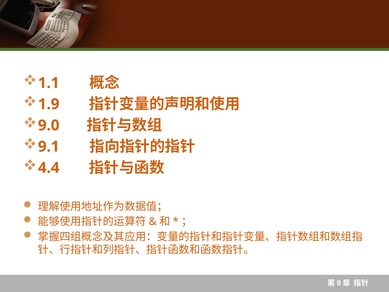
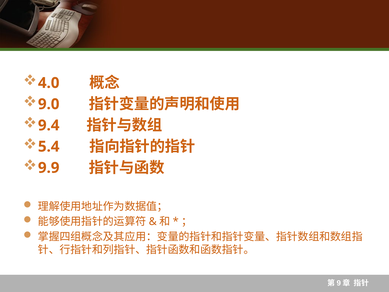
1.1: 1.1 -> 4.0 (49, 83)
1.9: 1.9 -> 9.0 (49, 104)
9.0: 9.0 -> 9.4 (49, 125)
9.1: 9.1 -> 5.4 (49, 146)
4.4: 4.4 -> 9.9 (49, 168)
